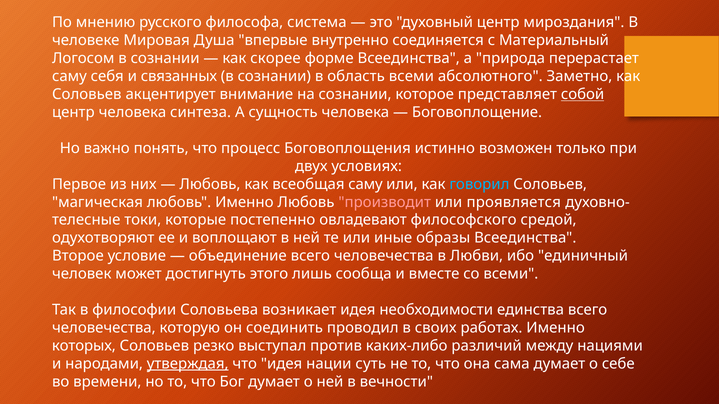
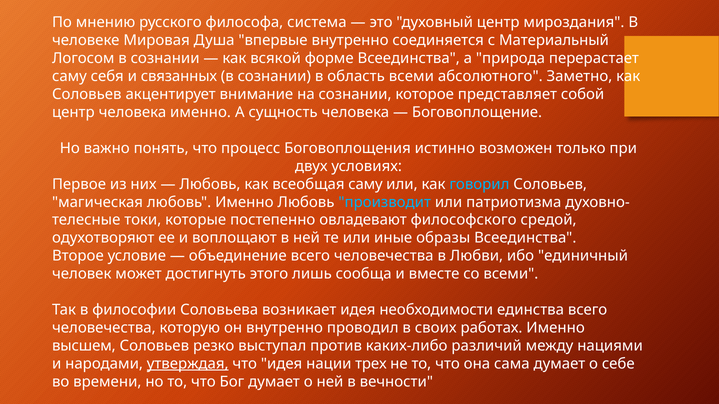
скорее: скорее -> всякой (276, 58)
собой underline: present -> none (583, 94)
человека синтеза: синтеза -> именно (201, 112)
производит colour: pink -> light blue (385, 202)
проявляется: проявляется -> патриотизма (514, 202)
он соединить: соединить -> внутренно (285, 328)
которых: которых -> высшем (84, 346)
суть: суть -> трех (371, 364)
